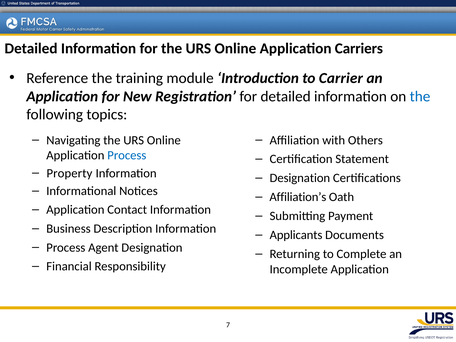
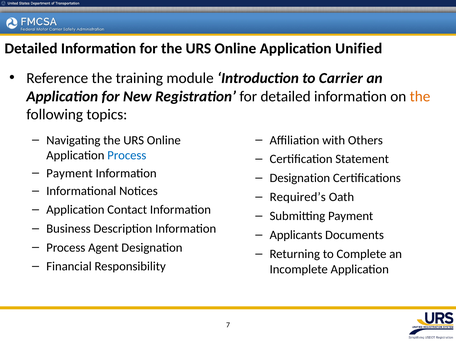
Carriers: Carriers -> Unified (359, 48)
the colour: blue -> orange (420, 96)
Property: Property -> Payment (69, 173)
Affiliation’s: Affiliation’s -> Required’s (298, 197)
